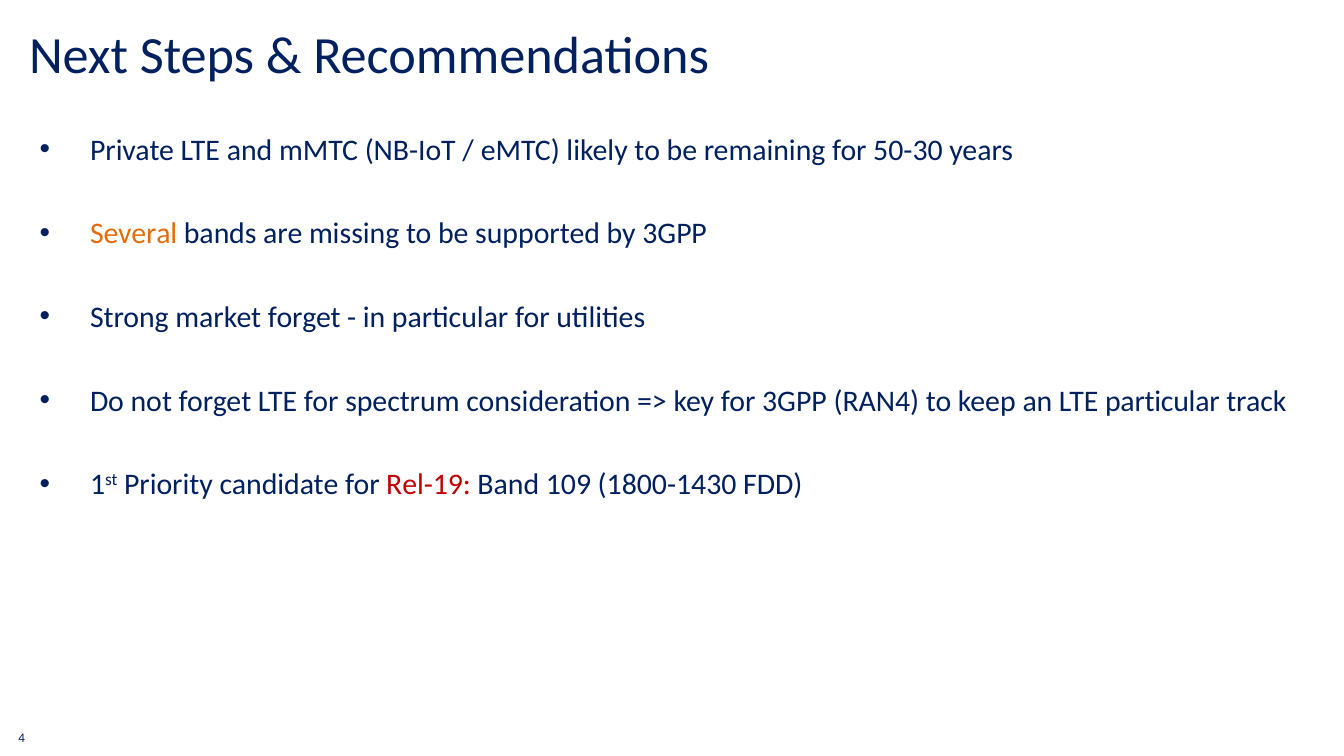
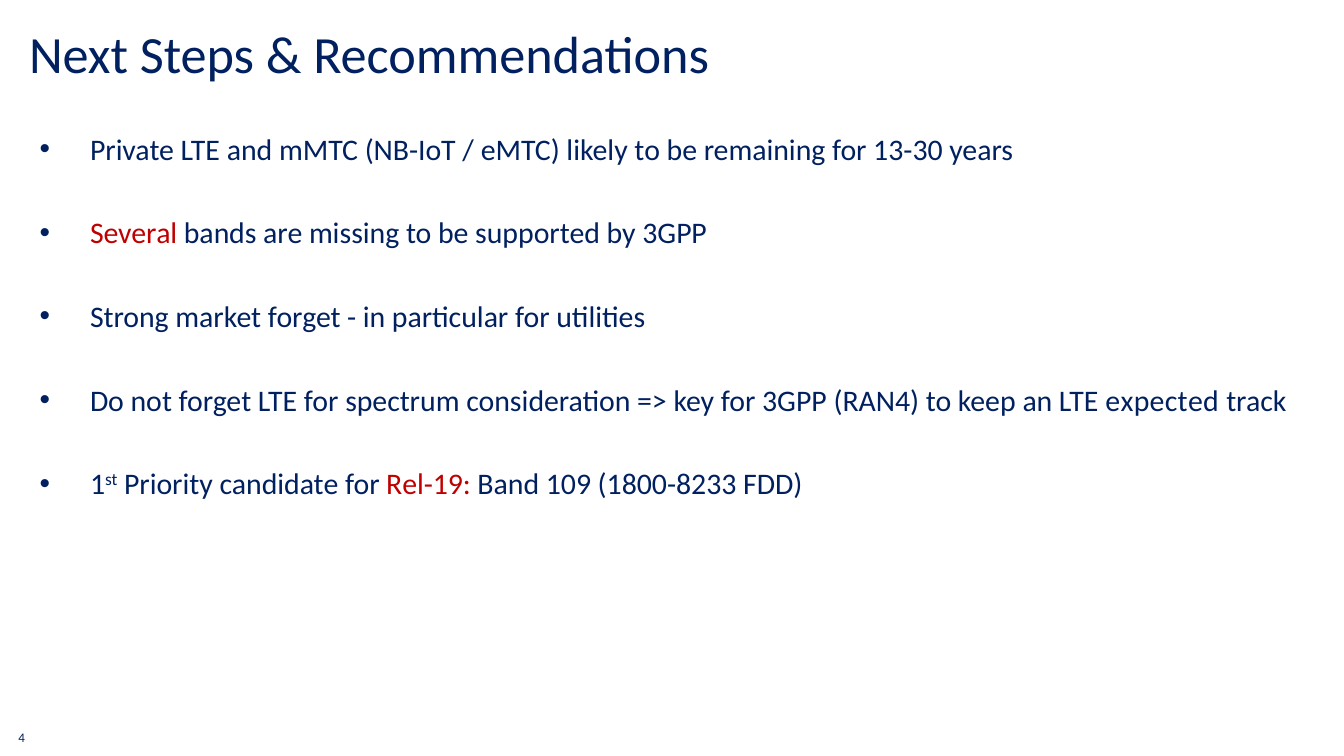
50-30: 50-30 -> 13-30 (908, 151)
Several colour: orange -> red (134, 234)
LTE particular: particular -> expected (1162, 401)
1800-1430: 1800-1430 -> 1800-8233 (667, 485)
